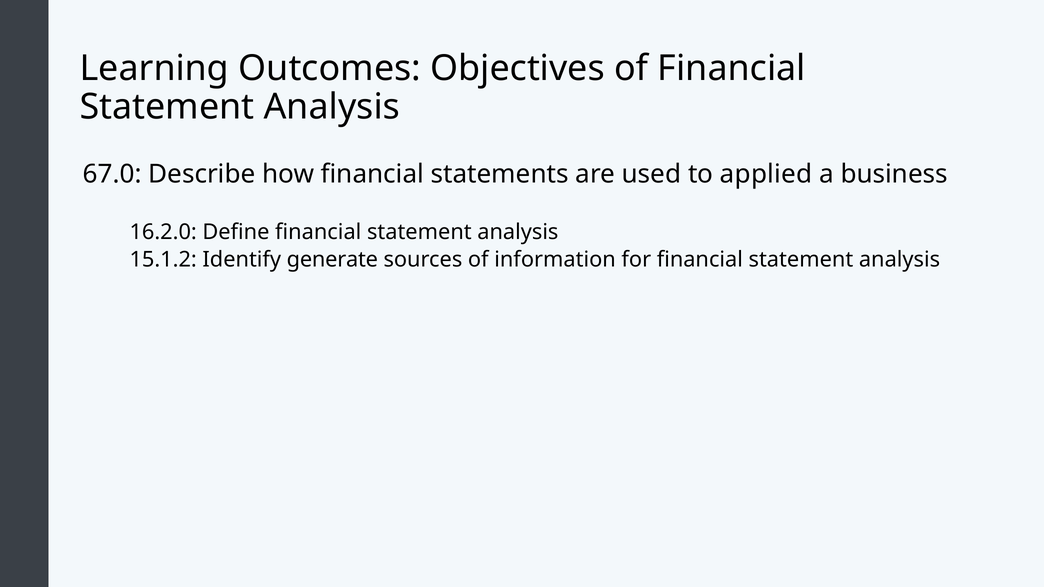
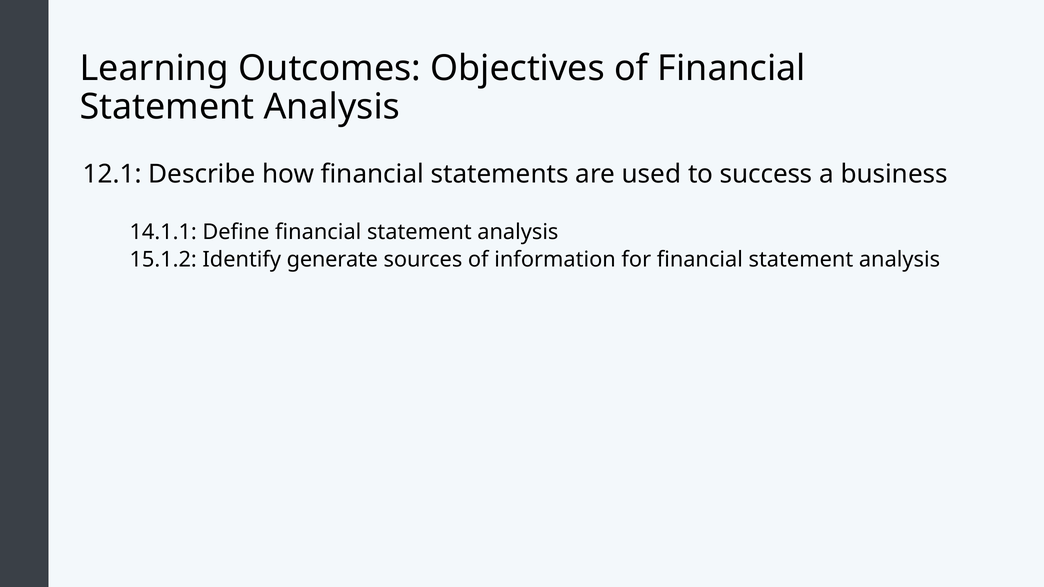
67.0: 67.0 -> 12.1 (112, 174)
applied: applied -> success (766, 174)
16.2.0: 16.2.0 -> 14.1.1 (163, 232)
